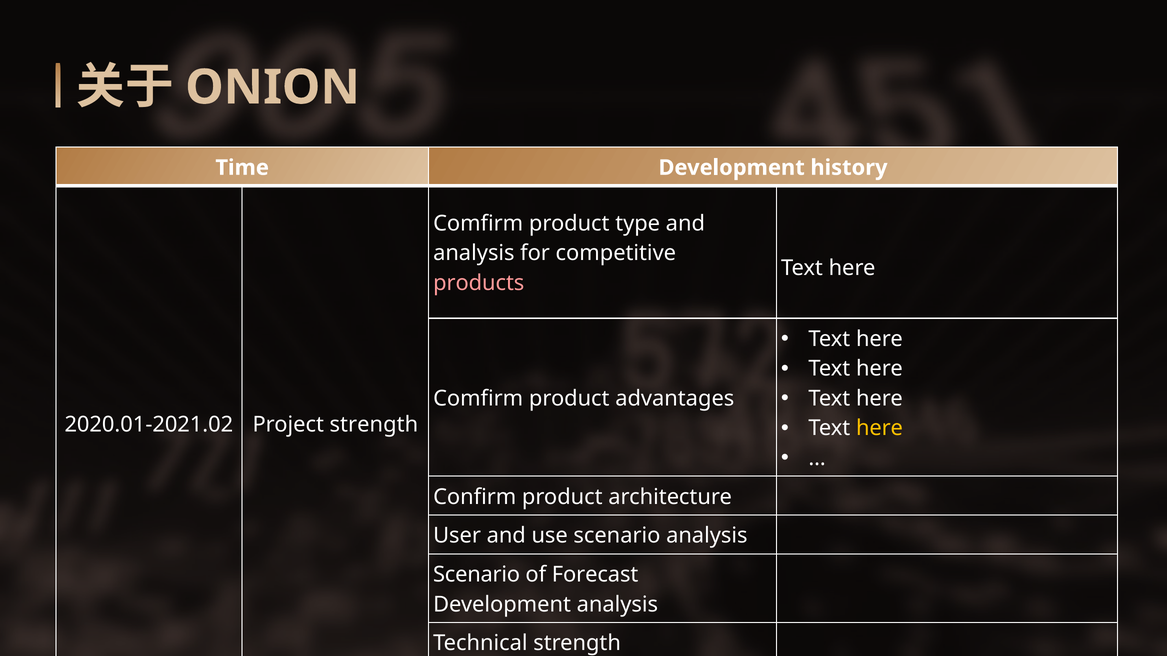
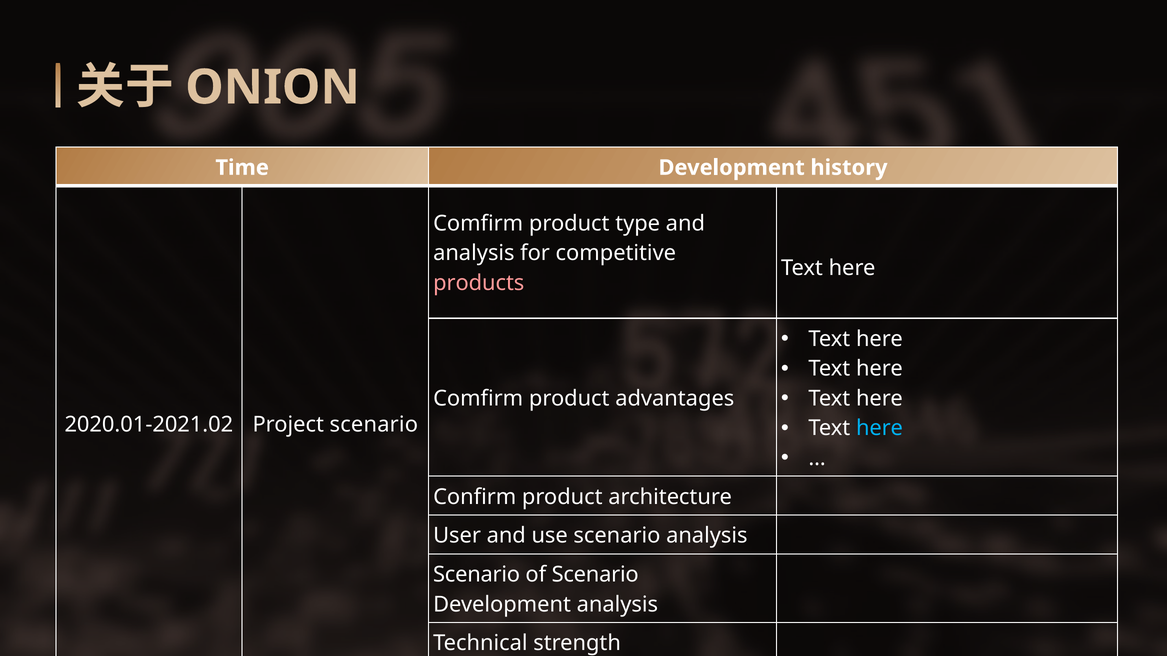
here colour: yellow -> light blue (879, 428)
Project strength: strength -> scenario (374, 425)
of Forecast: Forecast -> Scenario (595, 575)
